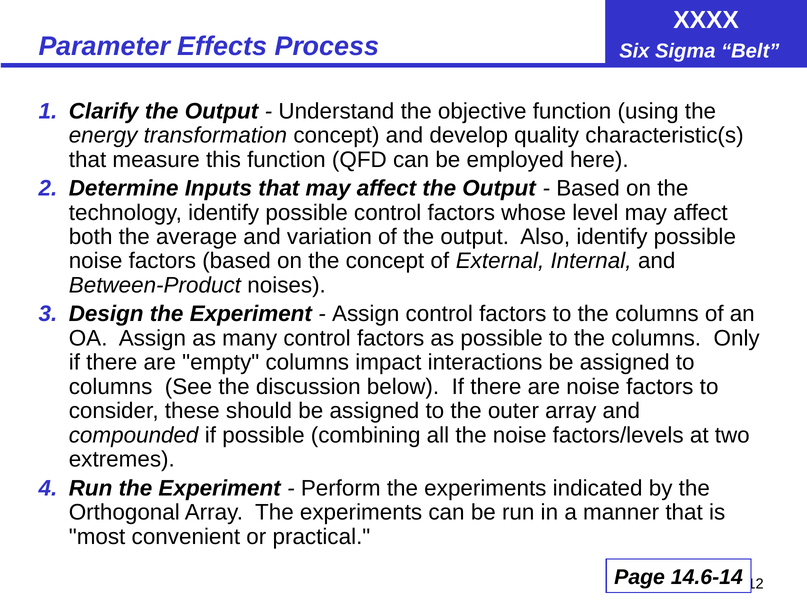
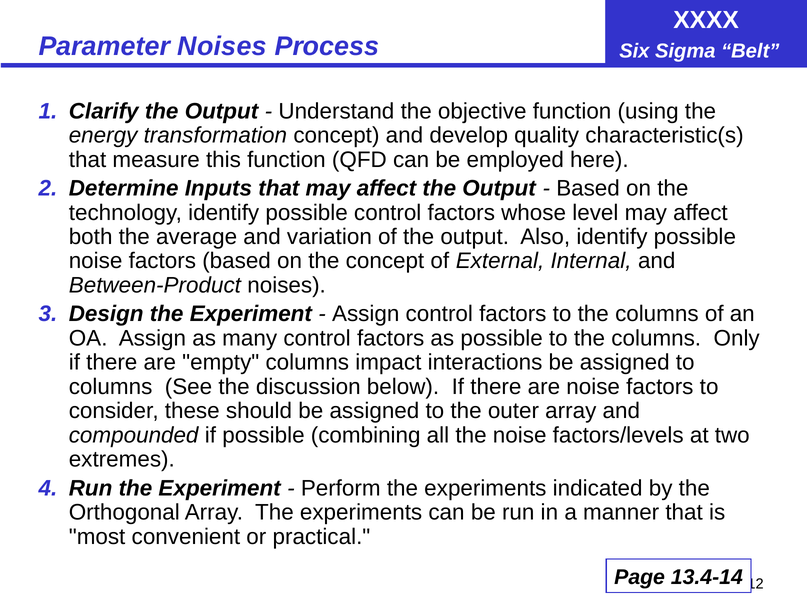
Parameter Effects: Effects -> Noises (222, 46)
14.6-14: 14.6-14 -> 13.4-14 (707, 576)
